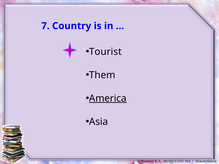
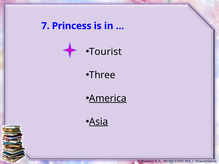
Country: Country -> Princess (72, 26)
Them: Them -> Three (102, 75)
Asia underline: none -> present (99, 122)
